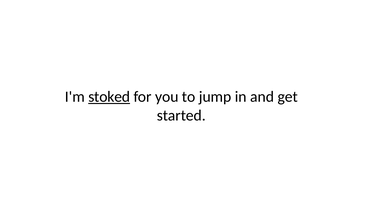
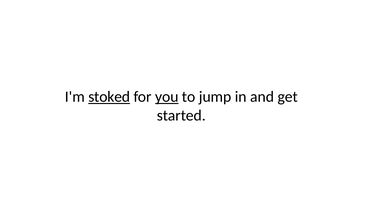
you underline: none -> present (167, 97)
